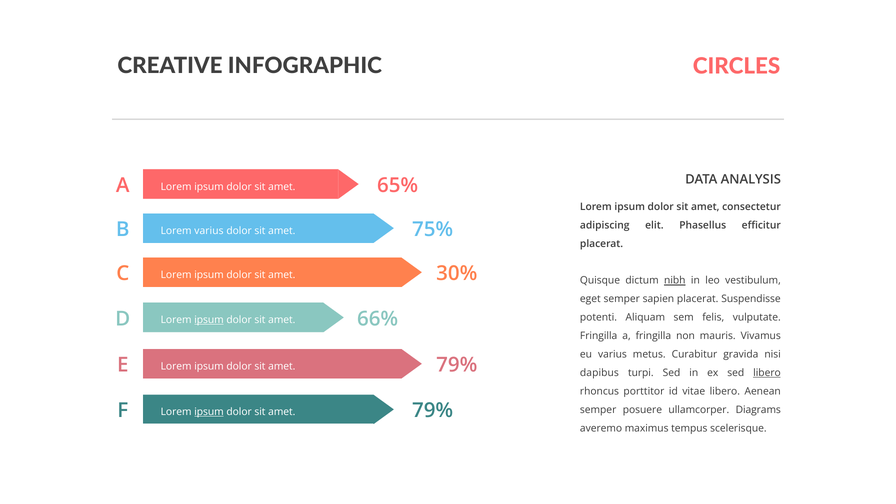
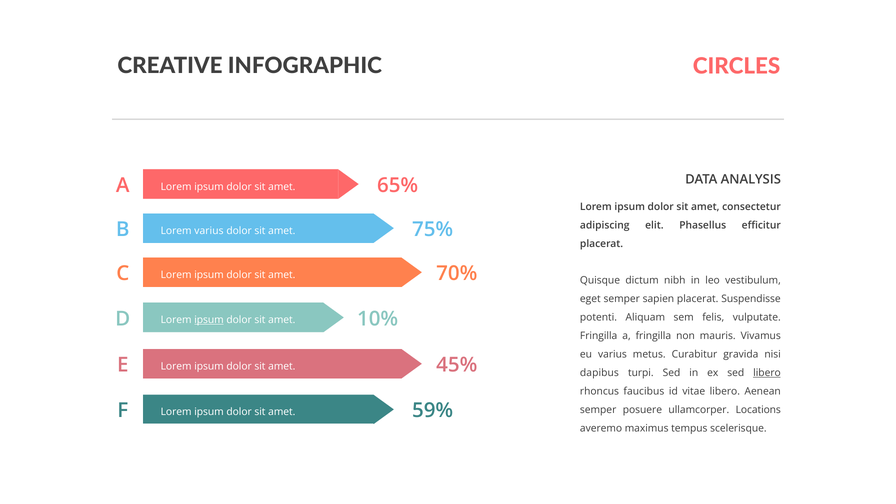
30%: 30% -> 70% (457, 274)
nibh underline: present -> none (675, 281)
66%: 66% -> 10% (378, 319)
79%: 79% -> 45% (457, 365)
porttitor: porttitor -> faucibus (644, 391)
ipsum underline: present -> none (209, 412)
79%: 79% -> 59% (433, 411)
Diagrams: Diagrams -> Locations (758, 410)
